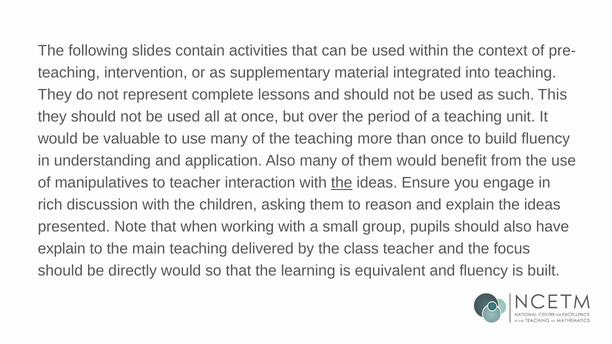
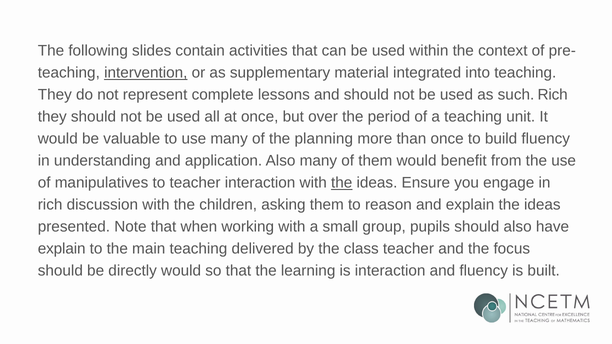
intervention underline: none -> present (146, 73)
such This: This -> Rich (553, 95)
the teaching: teaching -> planning (324, 139)
is equivalent: equivalent -> interaction (390, 271)
